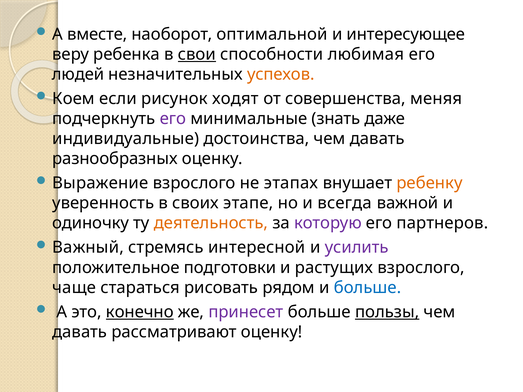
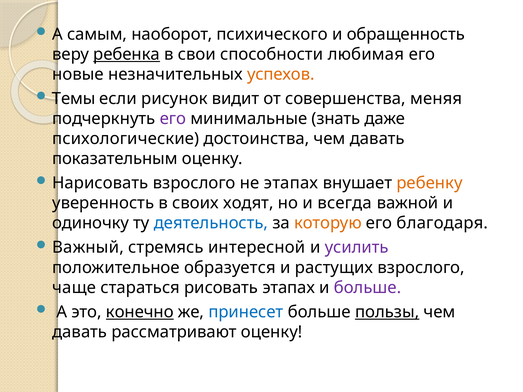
вместе: вместе -> самым (97, 34)
оптимальной: оптимальной -> психического (272, 34)
интересующее: интересующее -> обращенность (406, 34)
ребенка underline: none -> present (127, 54)
свои underline: present -> none (197, 54)
людей: людей -> новые (78, 74)
Коем: Коем -> Темы (74, 99)
ходят: ходят -> видит (236, 99)
индивидуальные: индивидуальные -> психологические (126, 139)
разнообразных: разнообразных -> показательным (115, 159)
Выражение: Выражение -> Нарисовать (100, 183)
этапе: этапе -> ходят (248, 203)
деятельность colour: orange -> blue (211, 223)
которую colour: purple -> orange (328, 223)
партнеров: партнеров -> благодаря (442, 223)
подготовки: подготовки -> образуется (230, 268)
рисовать рядом: рядом -> этапах (289, 288)
больше colour: blue -> purple (367, 288)
принесет colour: purple -> blue (246, 312)
